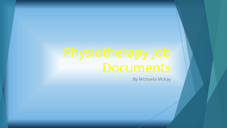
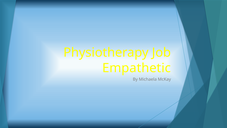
Documents: Documents -> Empathetic (137, 68)
